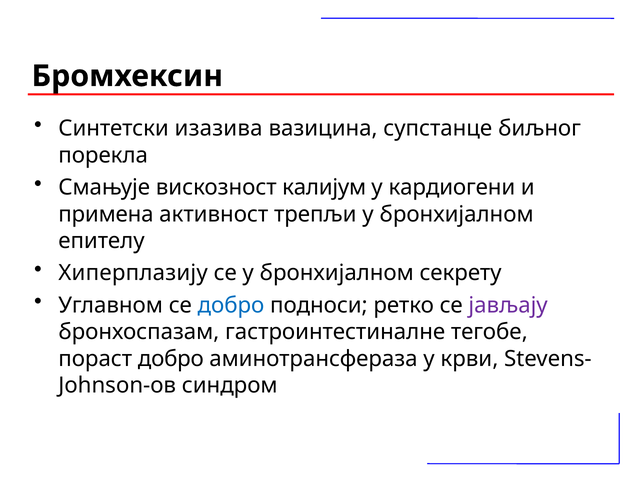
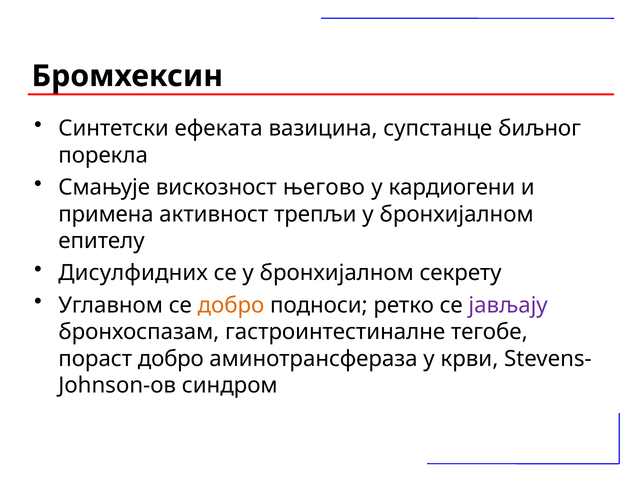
изазива: изазива -> ефеката (219, 128)
калијум: калијум -> његово (324, 187)
Хиперплазију: Хиперплазију -> Дисулфидних (133, 273)
добро colour: blue -> orange (231, 305)
